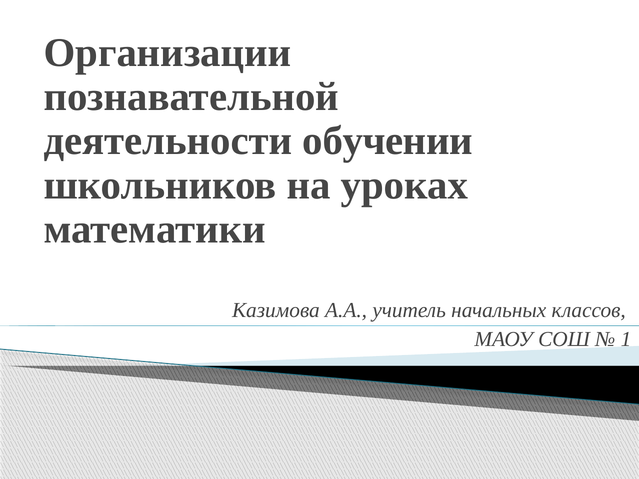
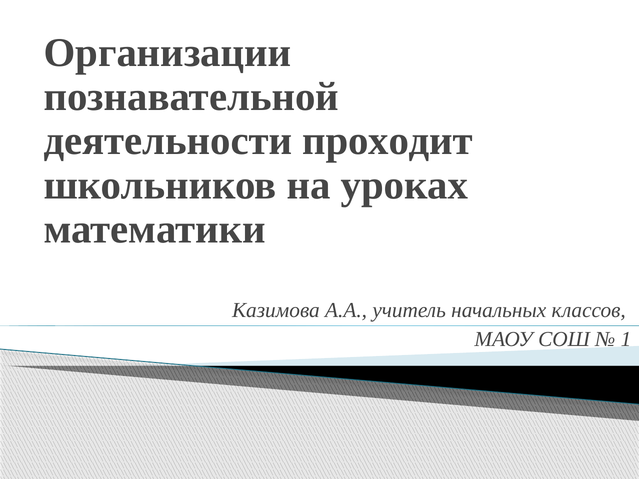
обучении: обучении -> проходит (388, 141)
